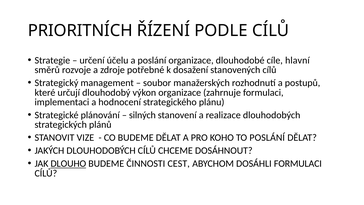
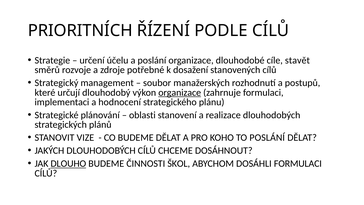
hlavní: hlavní -> stavět (297, 60)
organizace underline: none -> present (180, 92)
silných: silných -> oblasti (142, 115)
CEST: CEST -> ŠKOL (179, 164)
